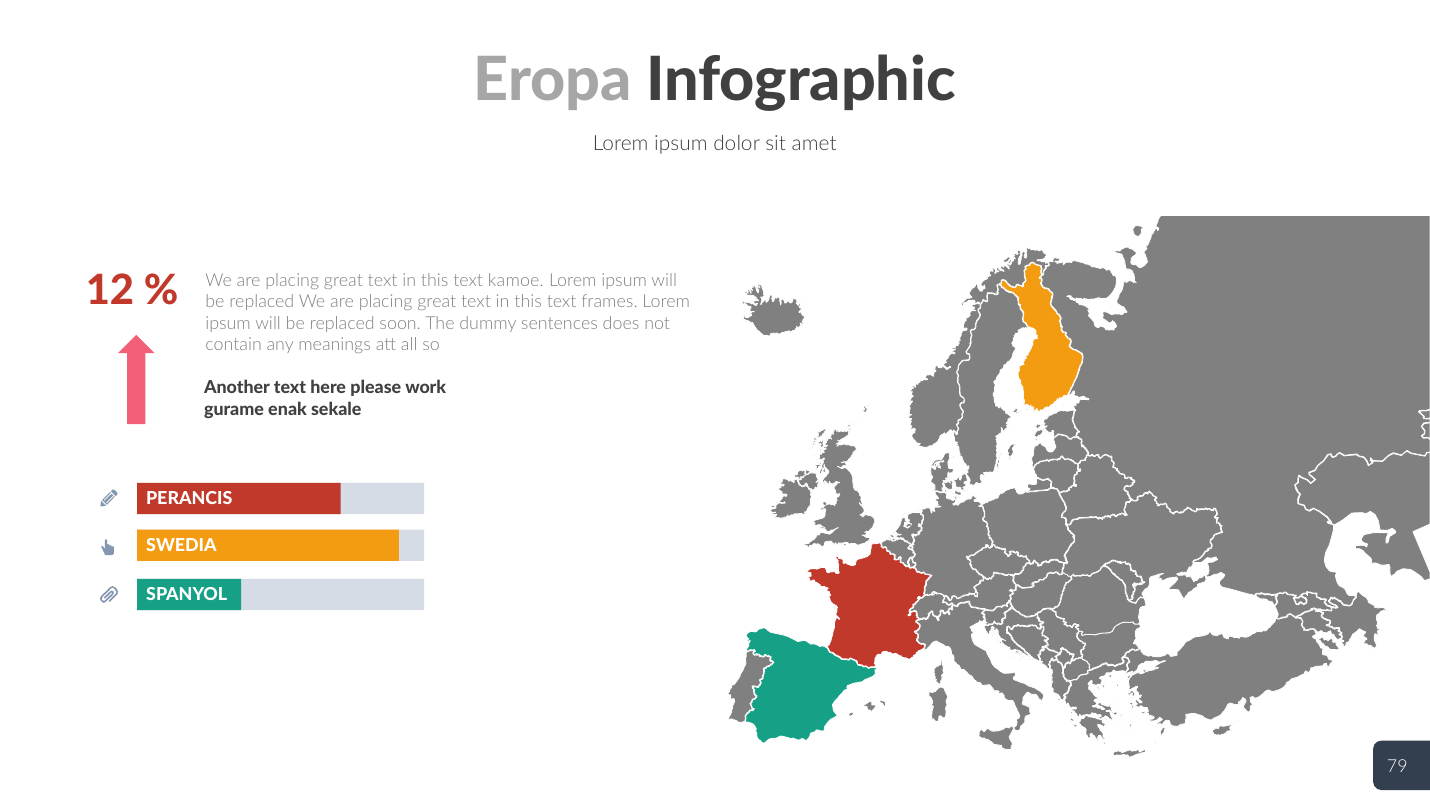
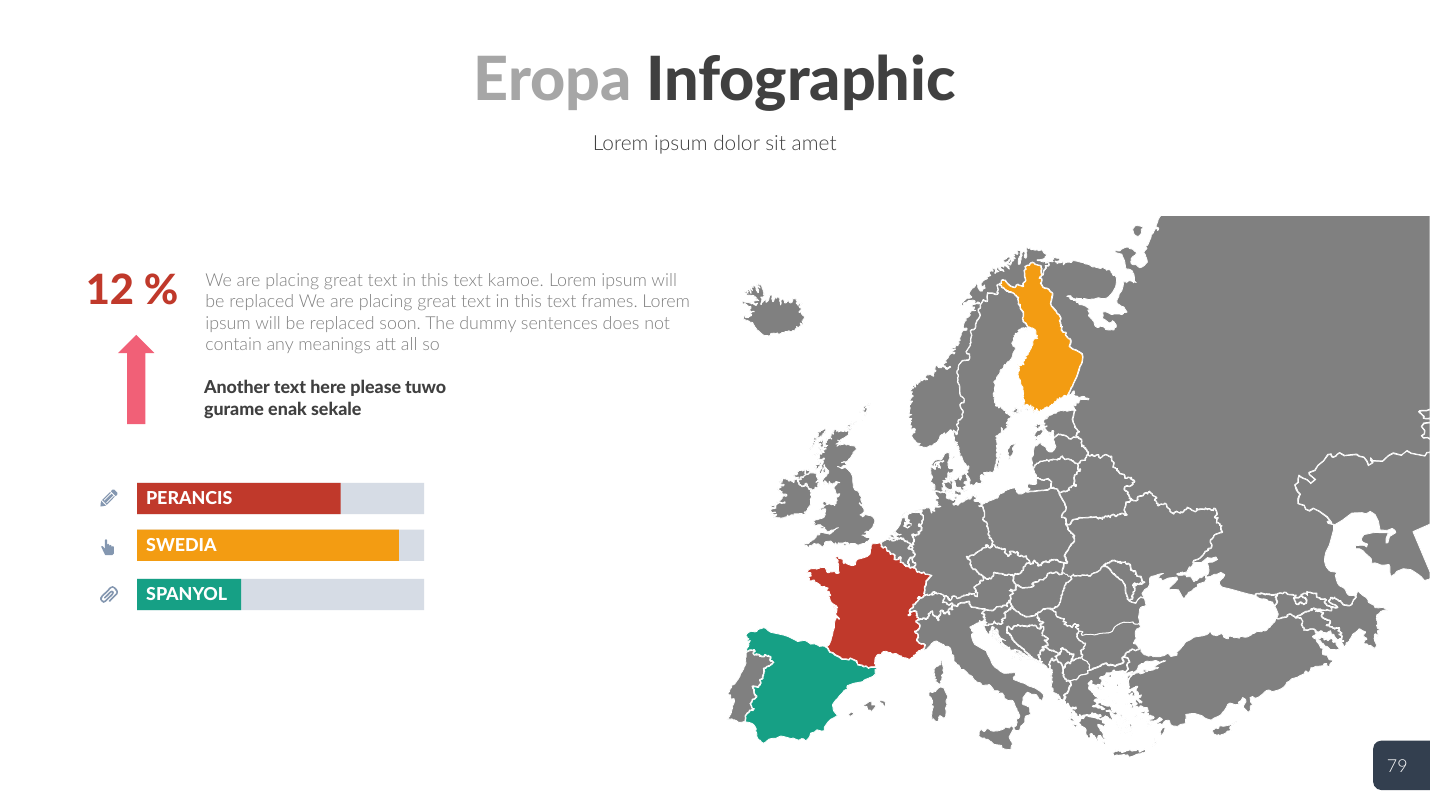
work: work -> tuwo (426, 388)
